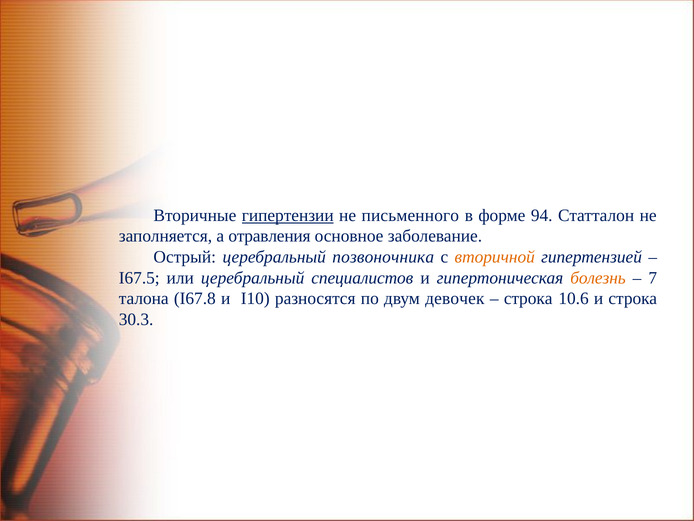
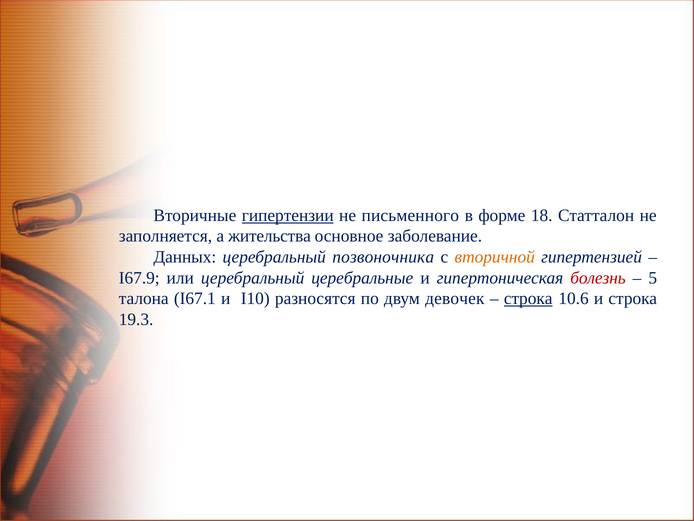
94: 94 -> 18 (542, 215)
отравления: отравления -> жительства (270, 236)
Острый: Острый -> Данных (185, 257)
I67.5: I67.5 -> I67.9 (139, 278)
специалистов: специалистов -> церебральные (362, 278)
болезнь colour: orange -> red (598, 278)
7: 7 -> 5 (653, 278)
I67.8: I67.8 -> I67.1 (195, 298)
строка underline: none -> present (528, 298)
30.3: 30.3 -> 19.3 (136, 319)
